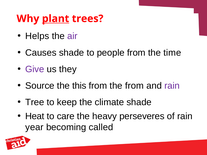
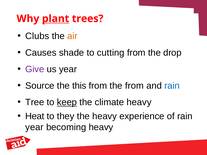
Helps: Helps -> Clubs (37, 36)
air colour: purple -> orange (72, 36)
people: people -> cutting (111, 53)
time: time -> drop (172, 53)
us they: they -> year (68, 69)
rain colour: purple -> blue (172, 86)
keep underline: none -> present (67, 102)
climate shade: shade -> heavy (139, 102)
care: care -> they (66, 116)
perseveres: perseveres -> experience (142, 116)
becoming called: called -> heavy (101, 127)
